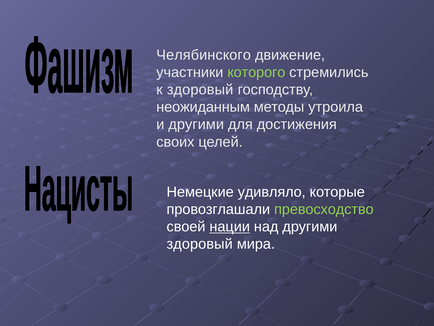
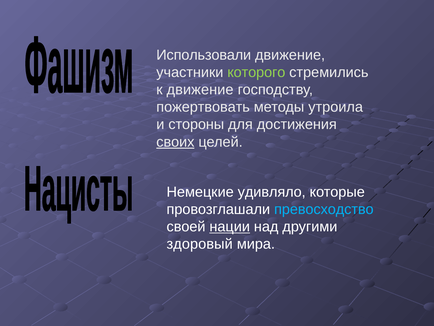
Челябинского: Челябинского -> Использовали (204, 55)
к здоровый: здоровый -> движение (200, 90)
неожиданным: неожиданным -> пожертвовать (203, 107)
и другими: другими -> стороны (196, 124)
своих underline: none -> present (175, 142)
превосходство colour: light green -> light blue (324, 209)
